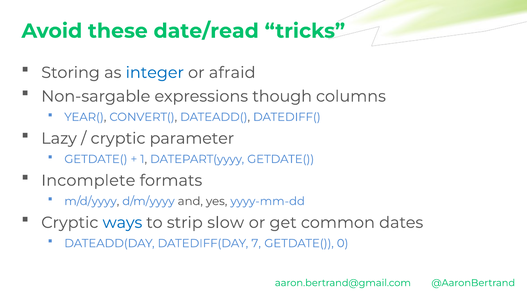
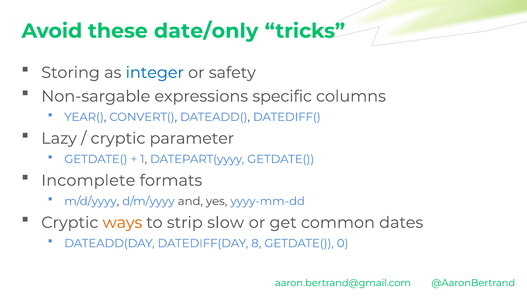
date/read: date/read -> date/only (206, 31)
afraid: afraid -> safety (232, 73)
though: though -> specific (282, 96)
ways colour: blue -> orange (122, 223)
7: 7 -> 8 (256, 244)
